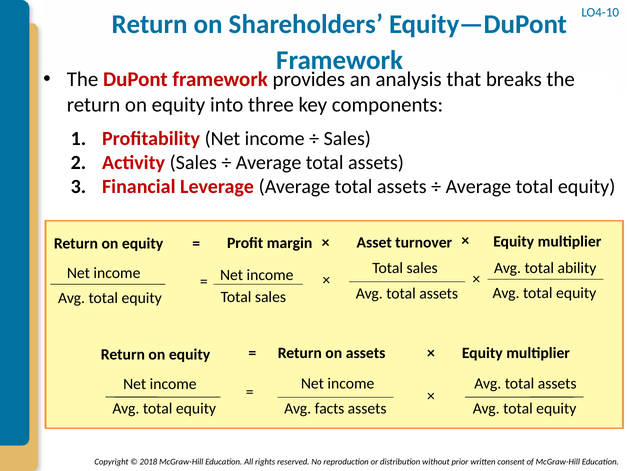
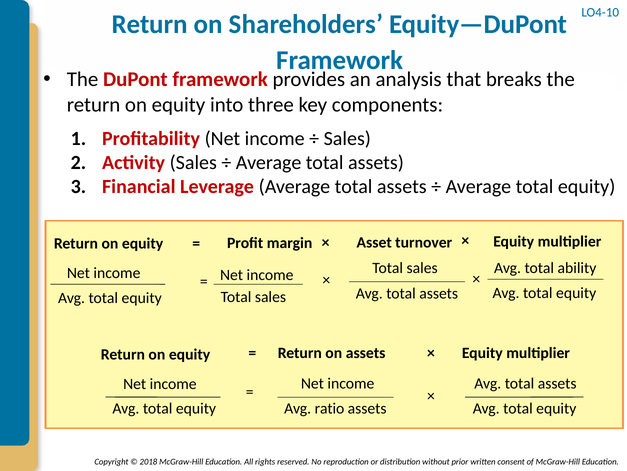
facts: facts -> ratio (330, 408)
